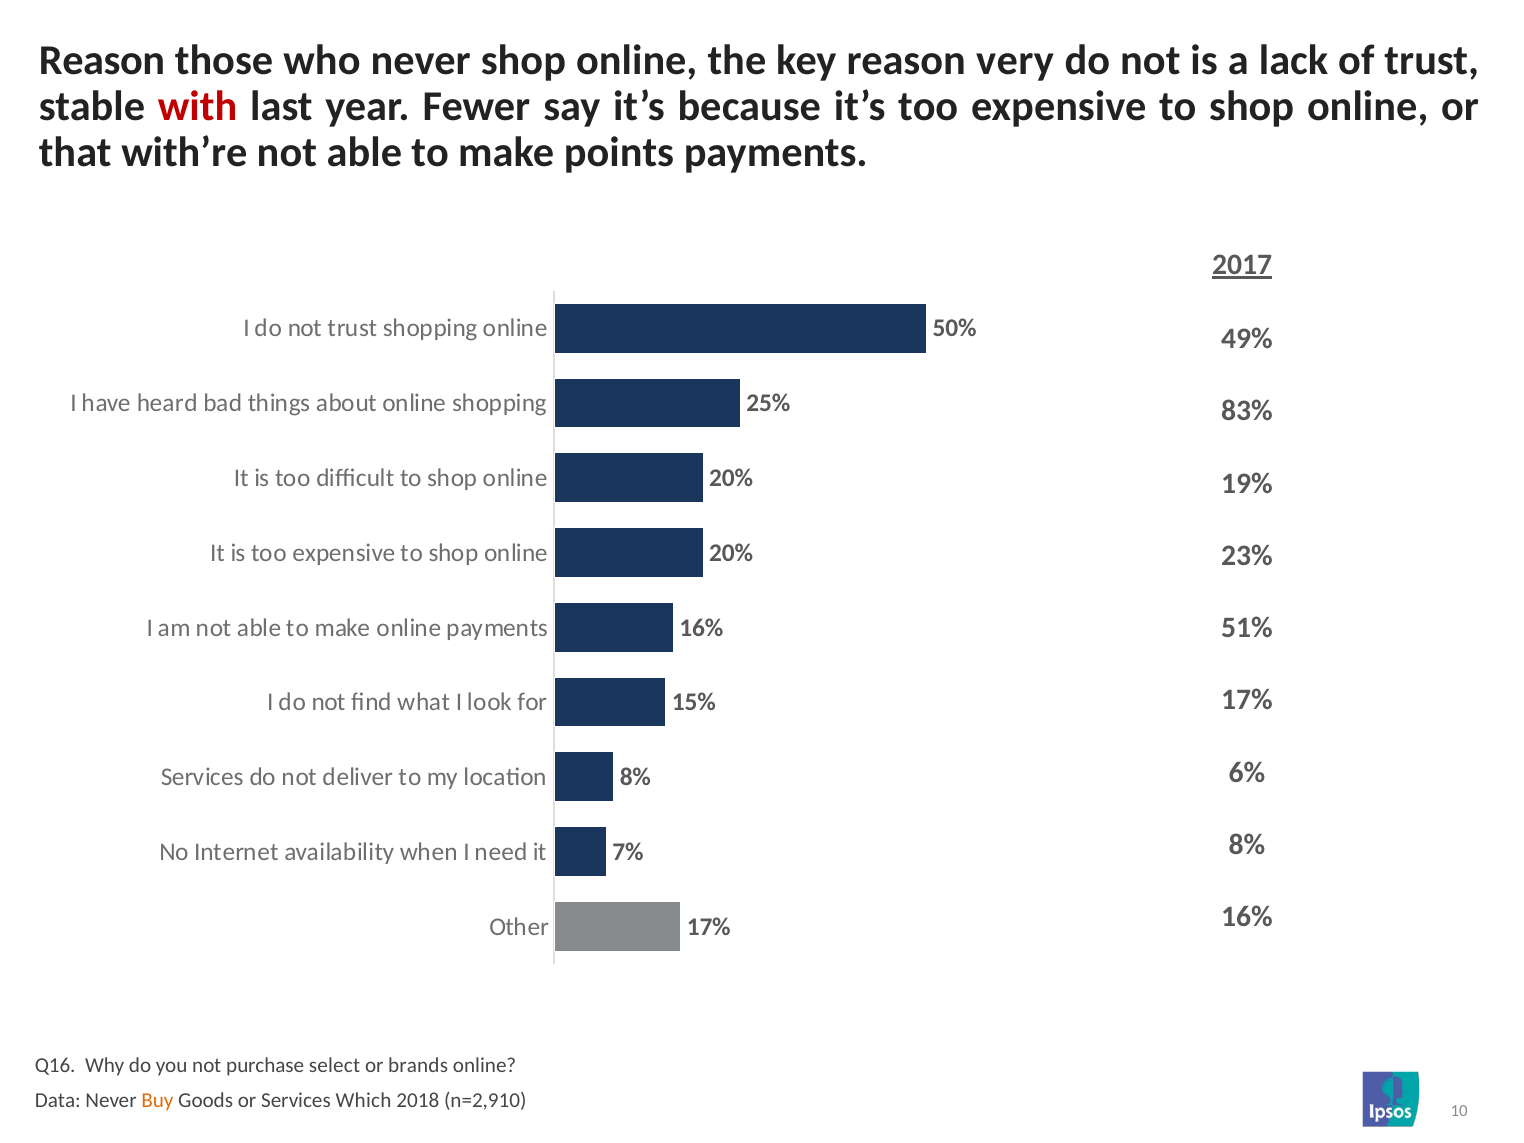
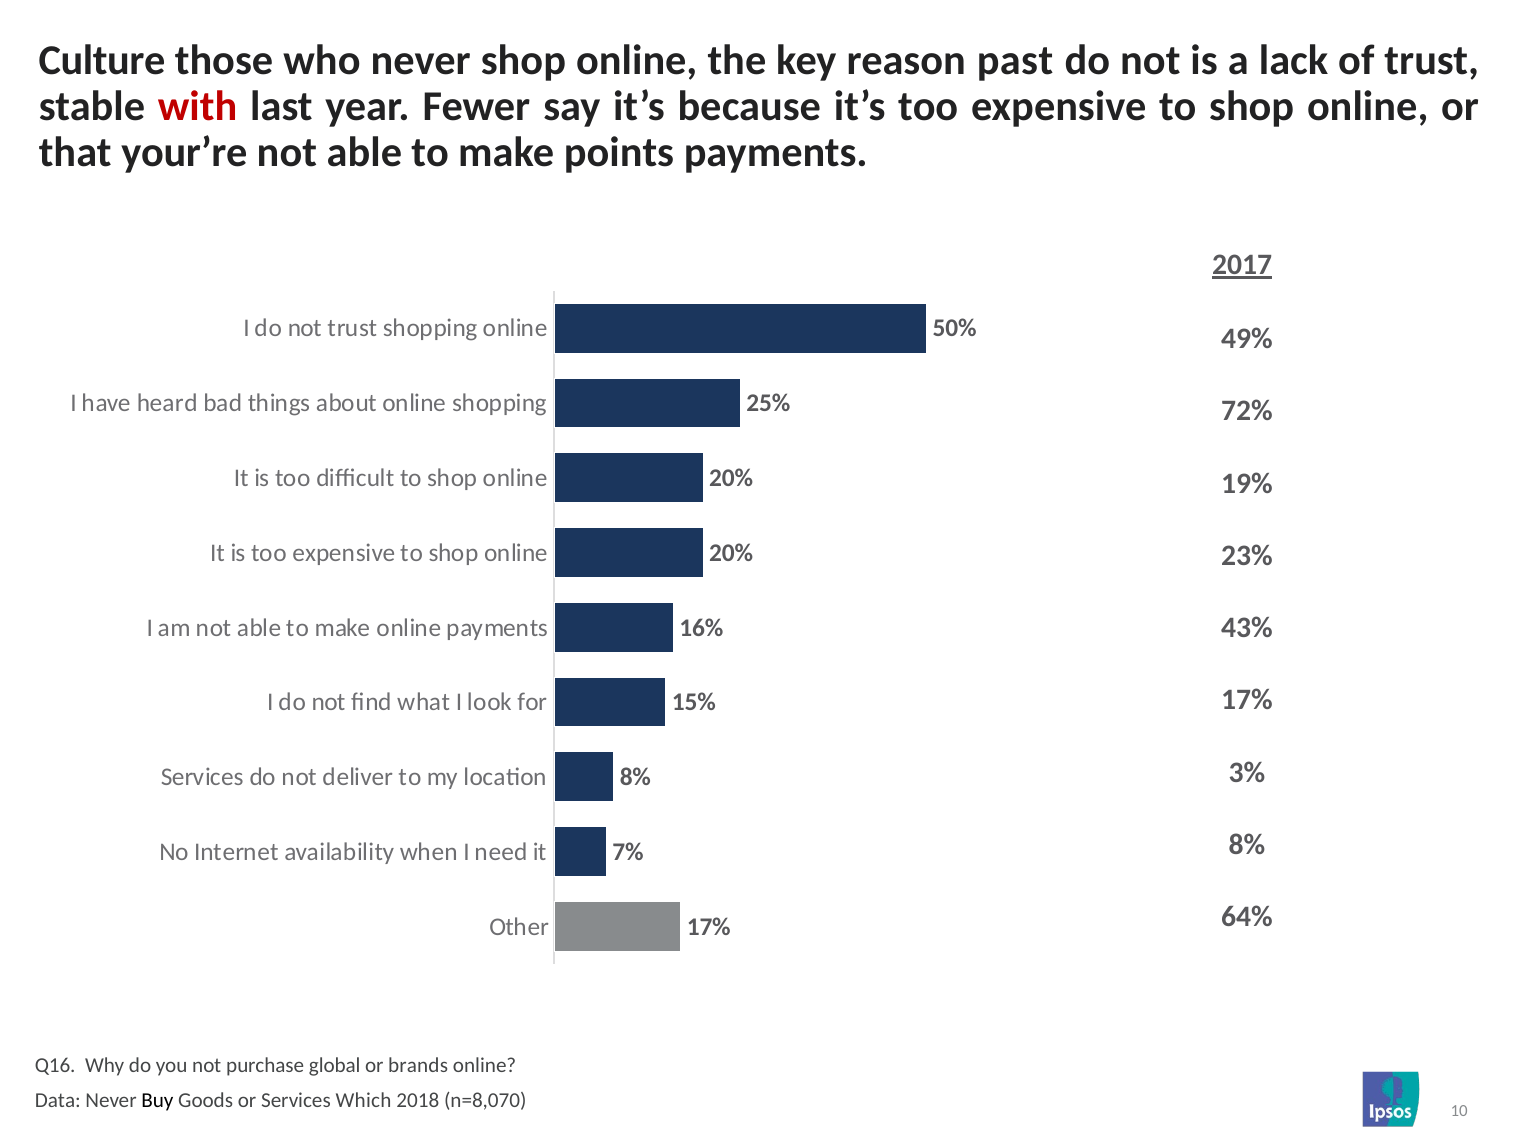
Reason: Reason -> Culture (102, 61)
very: very -> past (1015, 61)
with’re: with’re -> your’re (184, 152)
83%: 83% -> 72% (1247, 411)
51%: 51% -> 43% (1247, 628)
6%: 6% -> 3% (1247, 772)
16%: 16% -> 64% (1247, 917)
select: select -> global (335, 1065)
Buy colour: orange -> black (157, 1100)
n=2,910: n=2,910 -> n=8,070 (485, 1100)
